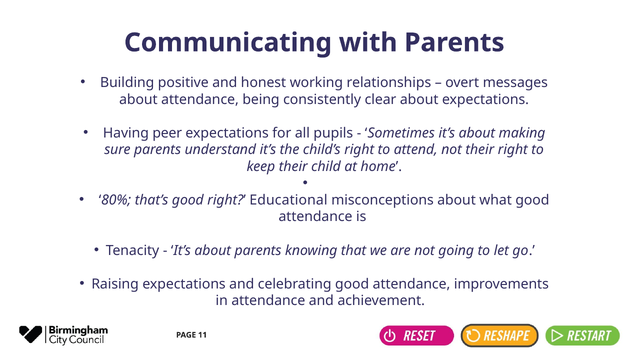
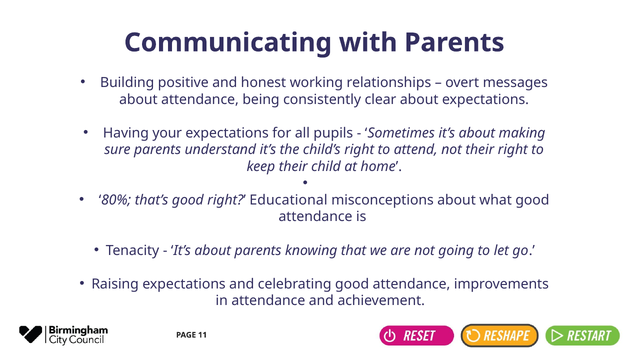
peer: peer -> your (167, 133)
